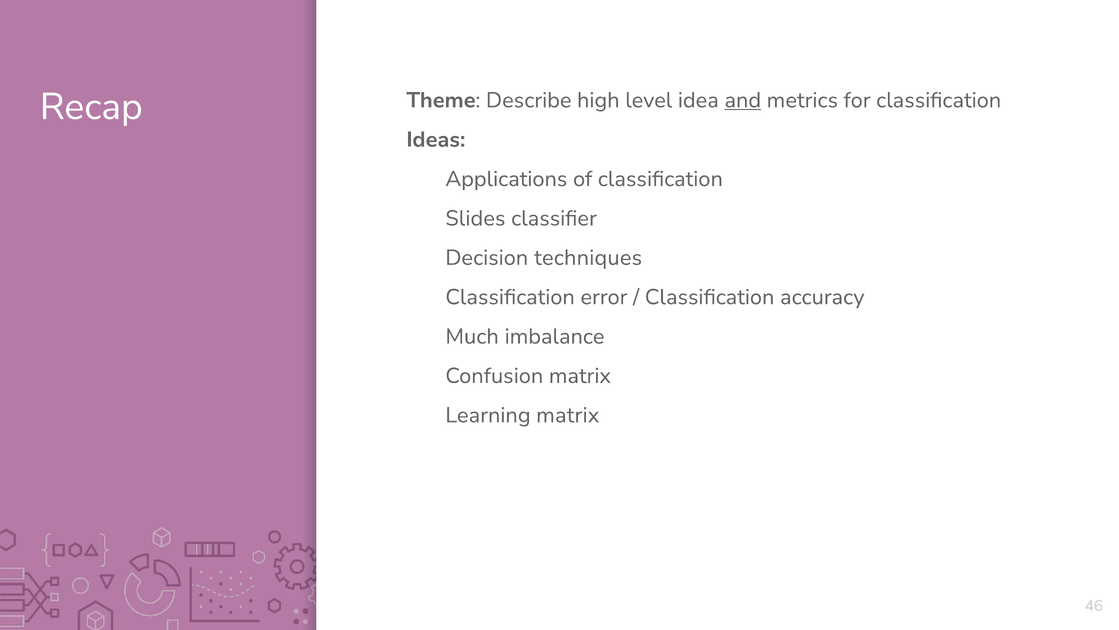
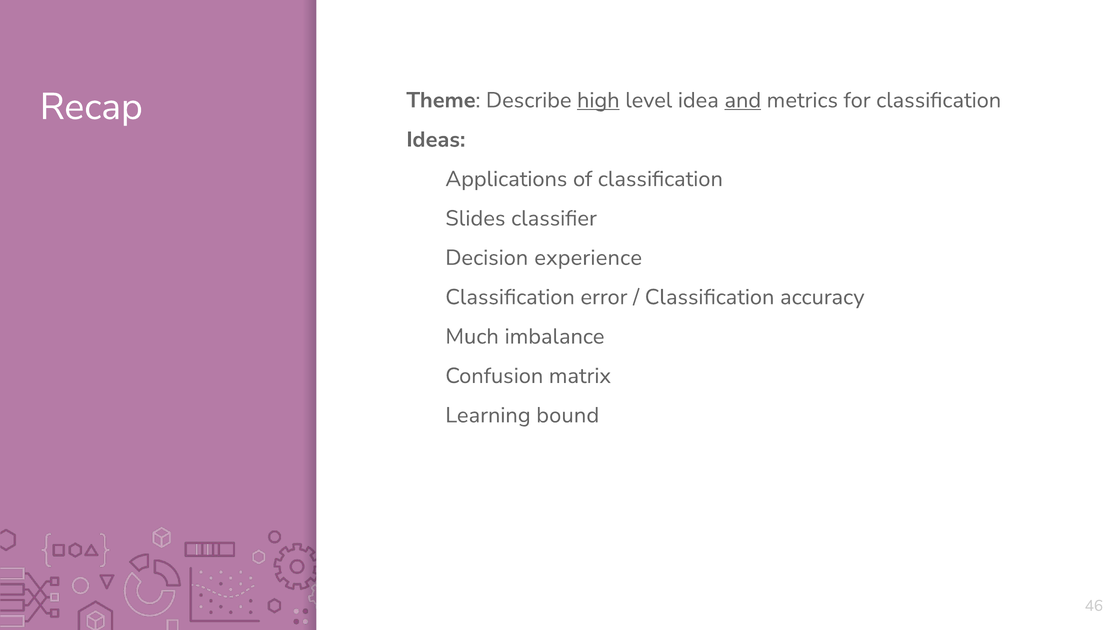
high underline: none -> present (598, 100)
techniques: techniques -> experience (588, 257)
Learning matrix: matrix -> bound (568, 415)
